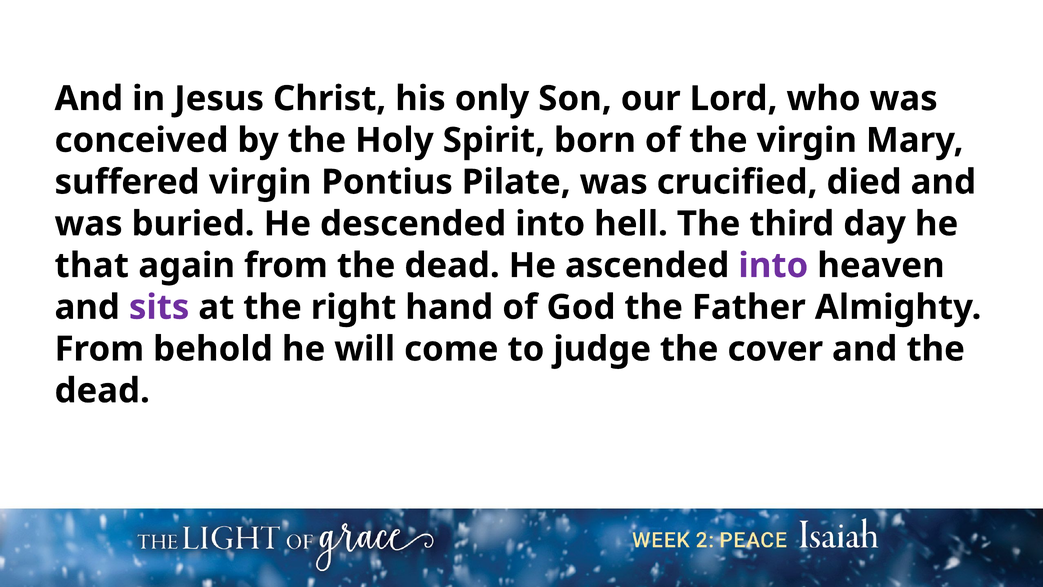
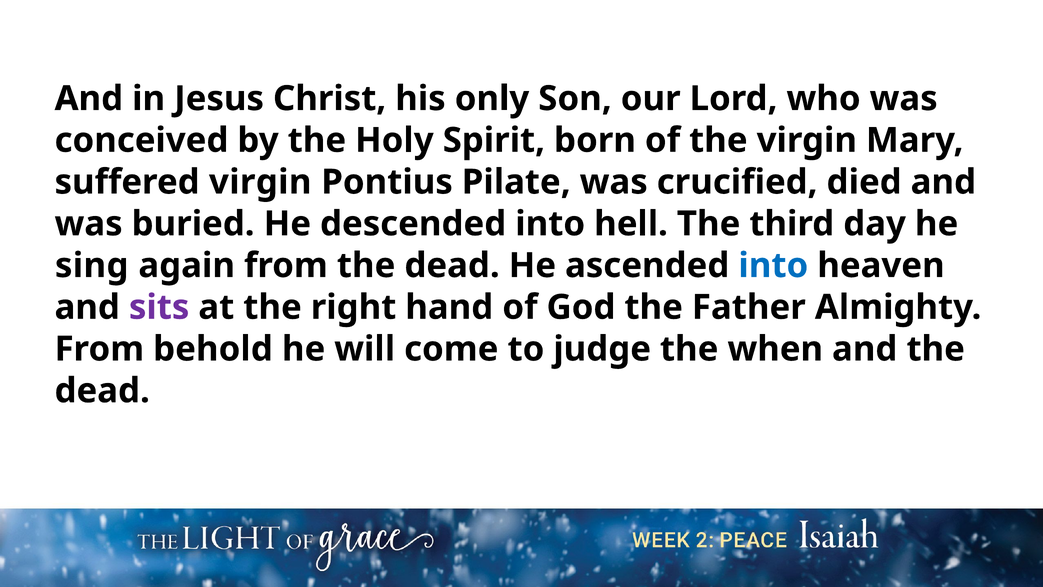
that: that -> sing (92, 265)
into colour: purple -> blue (773, 265)
cover: cover -> when (775, 349)
